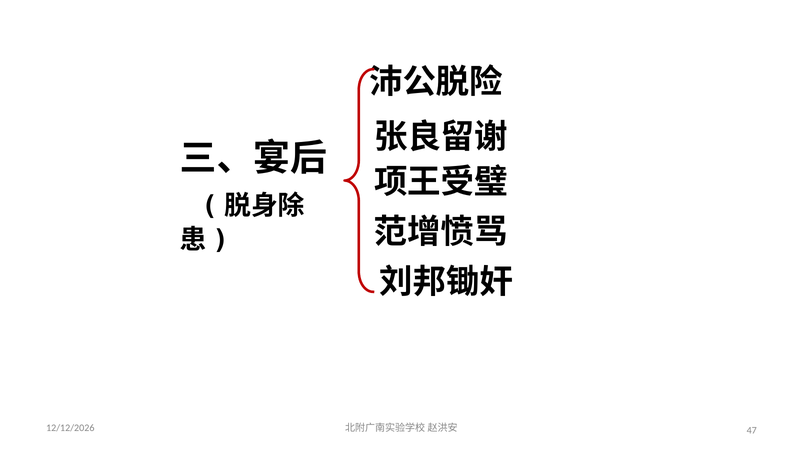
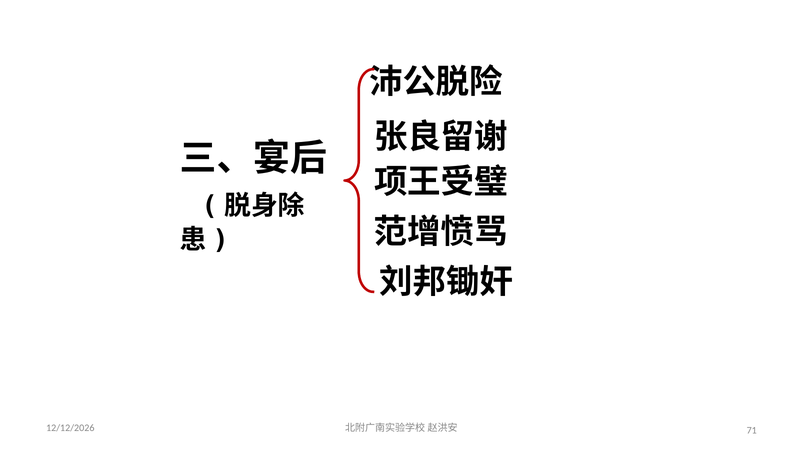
47: 47 -> 71 (752, 431)
